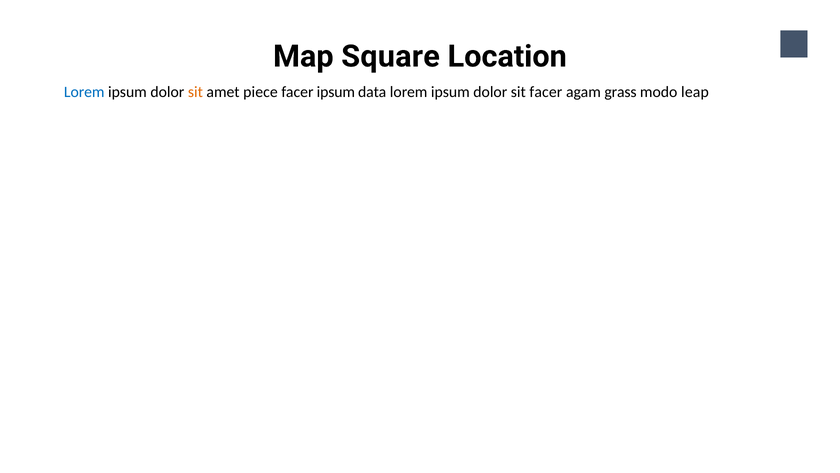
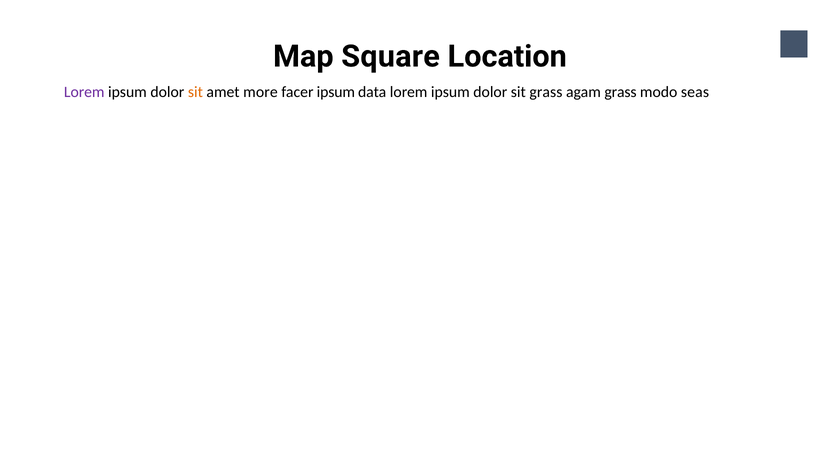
Lorem colour: blue -> purple (84, 92)
piece: piece -> more (260, 92)
sit facer: facer -> grass (546, 92)
leap: leap -> seas (695, 92)
